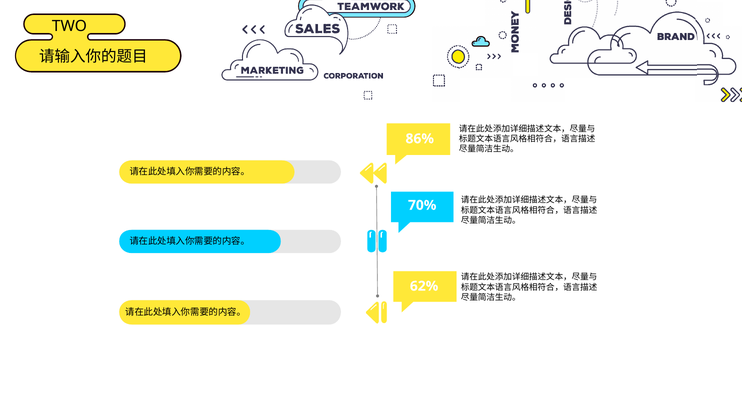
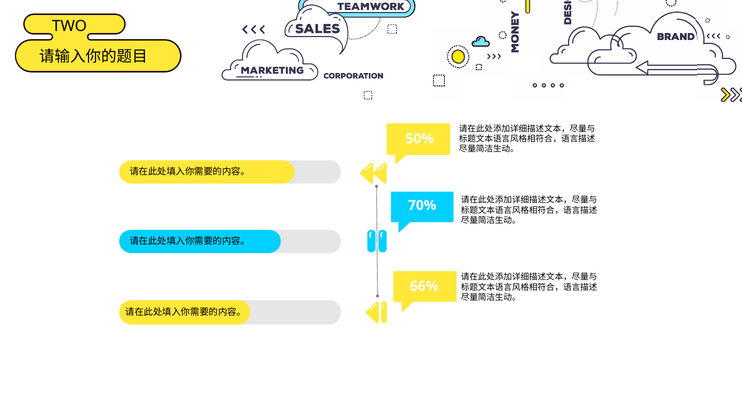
86%: 86% -> 50% (420, 139)
62%: 62% -> 66% (424, 286)
